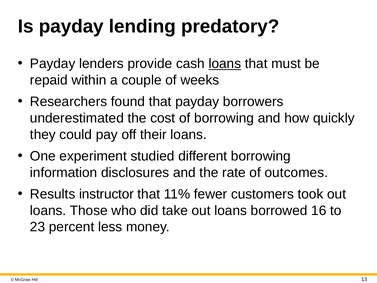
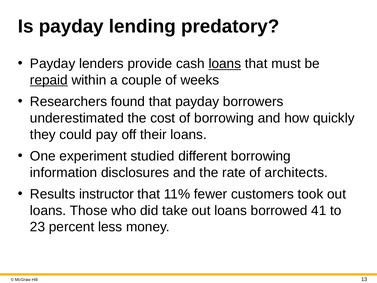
repaid underline: none -> present (49, 80)
outcomes: outcomes -> architects (296, 172)
16: 16 -> 41 (319, 210)
